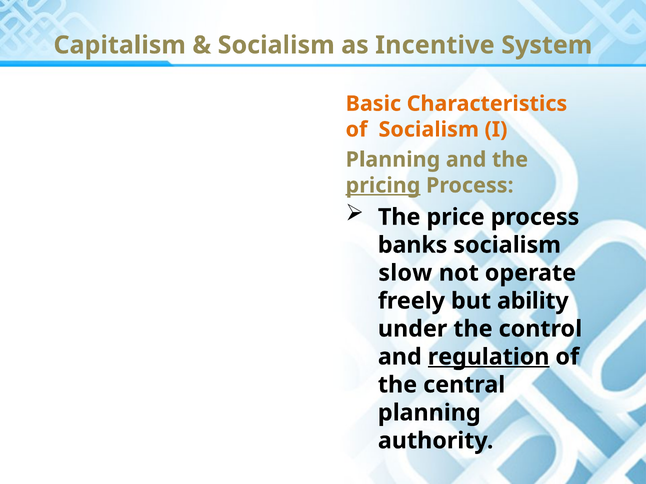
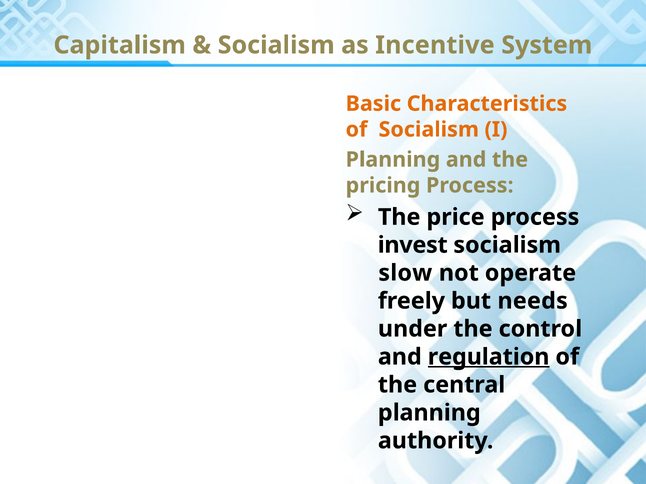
pricing underline: present -> none (383, 186)
banks: banks -> invest (413, 245)
ability: ability -> needs (533, 301)
